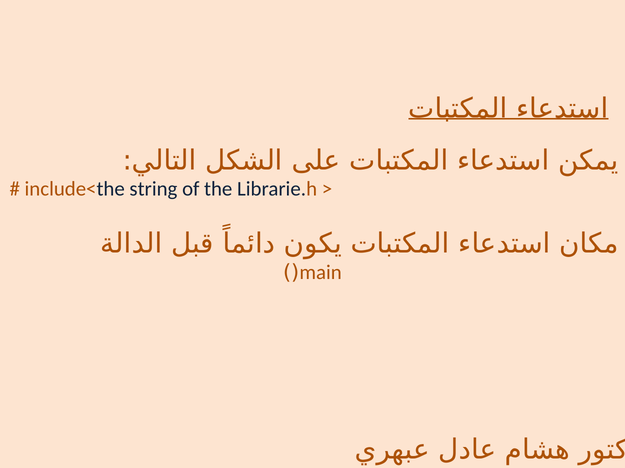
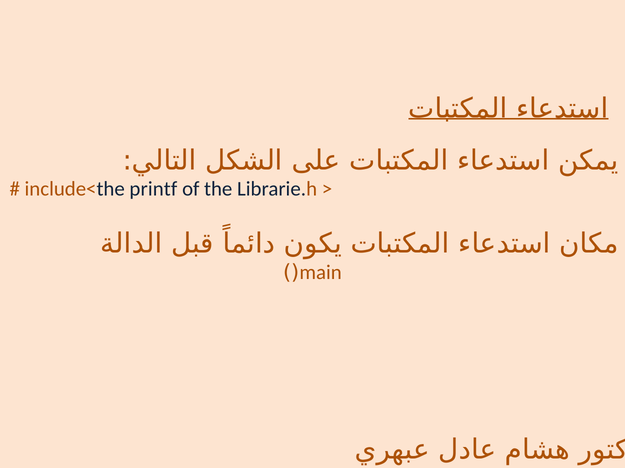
string: string -> printf (153, 189)
